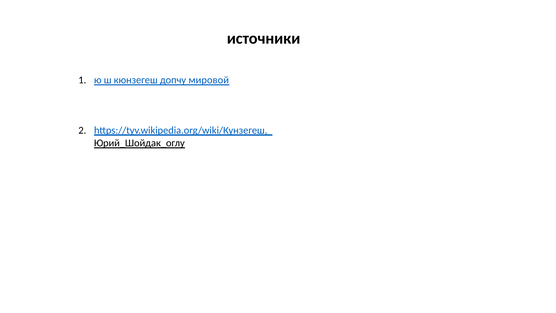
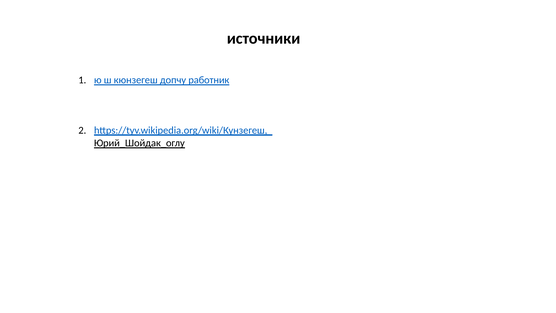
мировой: мировой -> работник (209, 80)
